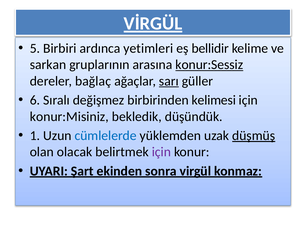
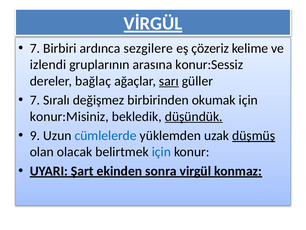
5: 5 -> 7 (35, 48)
yetimleri: yetimleri -> sezgilere (148, 48)
bellidir: bellidir -> çözeriz (210, 48)
sarkan: sarkan -> izlendi (48, 65)
konur:Sessiz underline: present -> none (209, 65)
6: 6 -> 7 (35, 100)
kelimesi: kelimesi -> okumak (214, 100)
düşündük underline: none -> present (194, 116)
1: 1 -> 9 (35, 135)
için colour: purple -> blue (161, 152)
